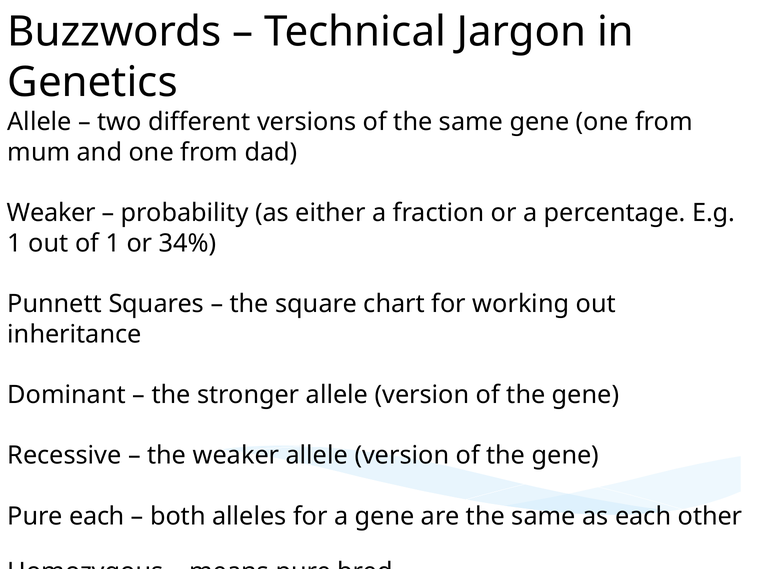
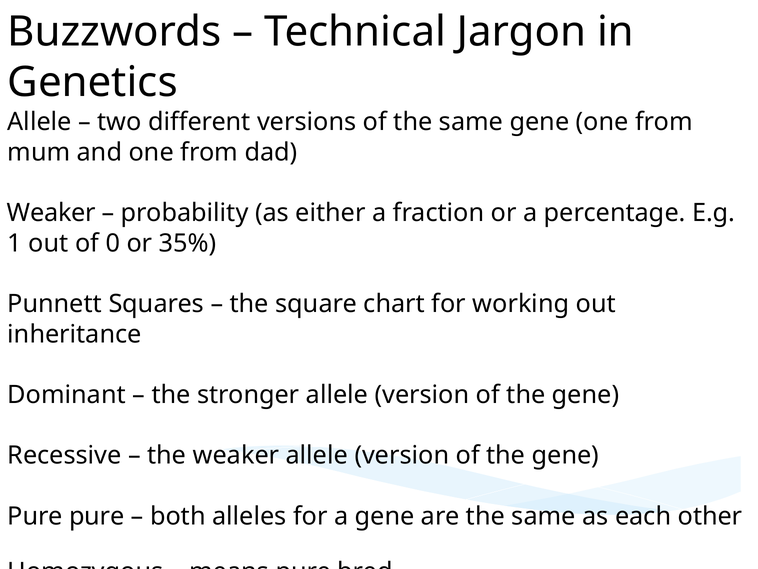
of 1: 1 -> 0 (113, 243)
34%: 34% -> 35% (188, 243)
Pure each: each -> pure (97, 516)
